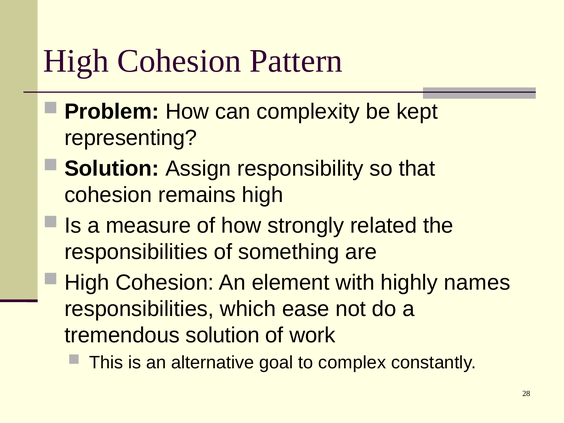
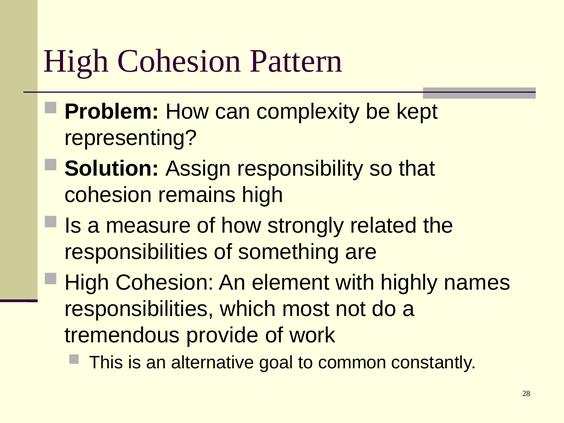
ease: ease -> most (306, 309)
tremendous solution: solution -> provide (222, 335)
complex: complex -> common (352, 363)
